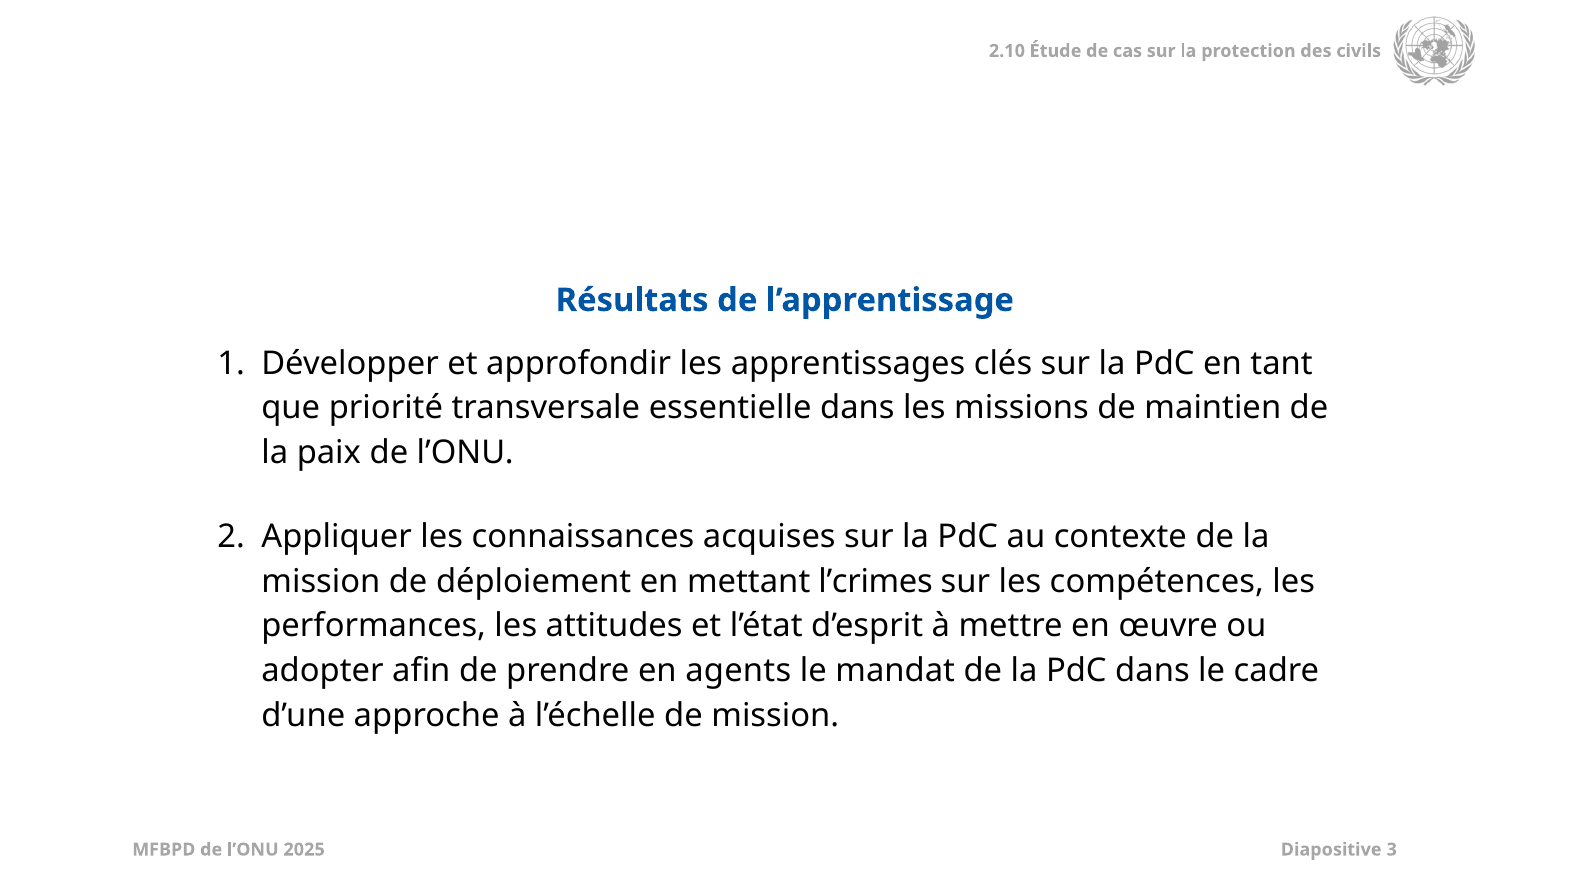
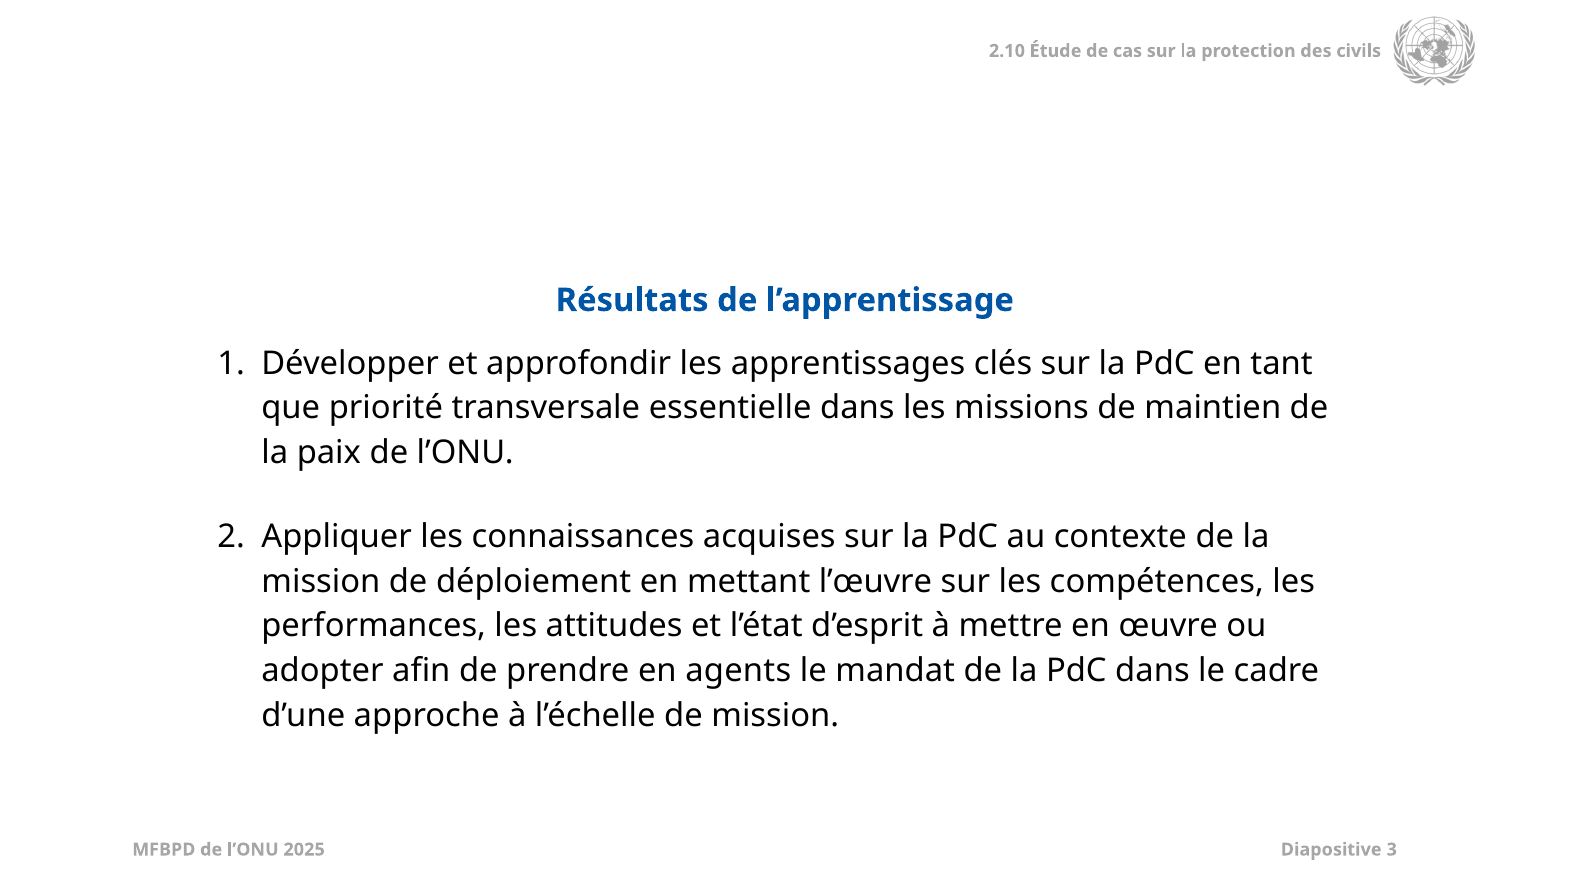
l’crimes: l’crimes -> l’œuvre (875, 581)
